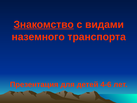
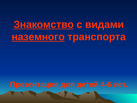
наземного underline: none -> present (38, 37)
